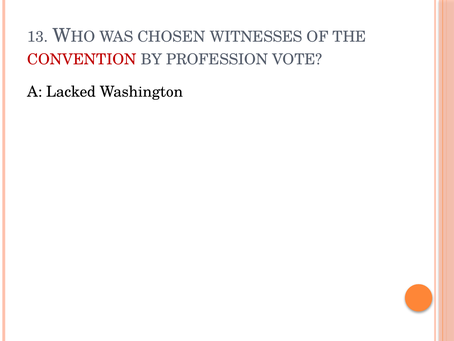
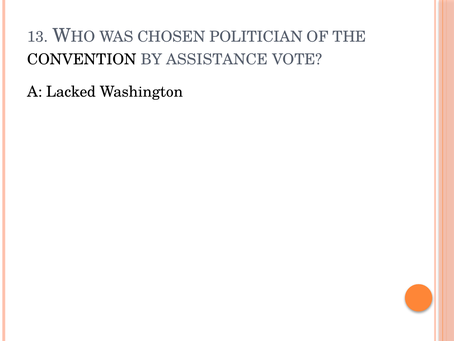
WITNESSES: WITNESSES -> POLITICIAN (256, 37)
CONVENTION colour: red -> black (82, 59)
PROFESSION: PROFESSION -> ASSISTANCE (217, 59)
